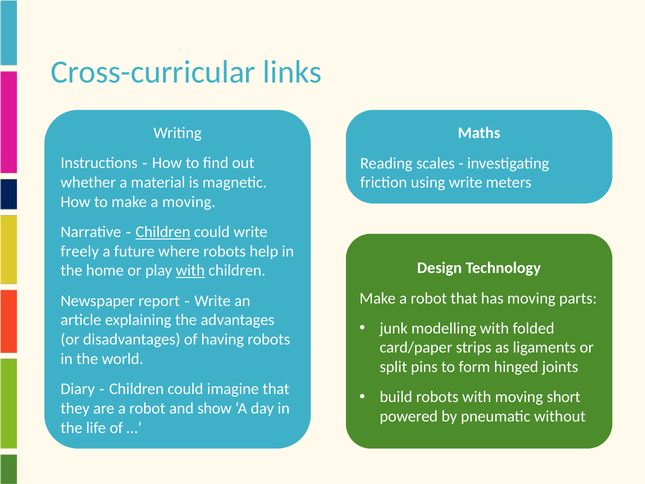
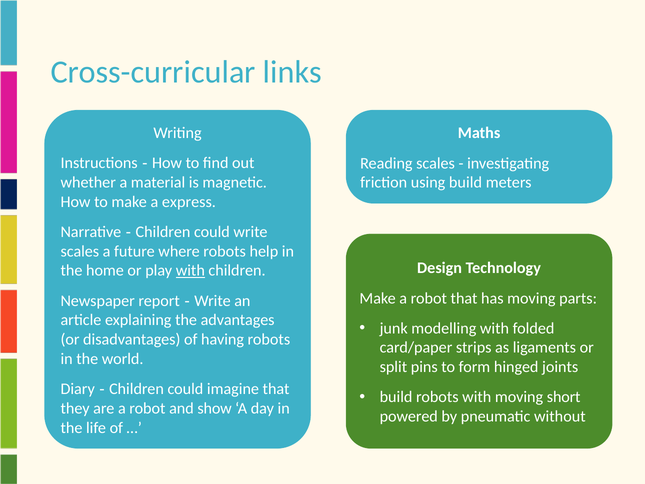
using write: write -> build (465, 182)
a moving: moving -> express (189, 202)
Children underline: present -> none (163, 232)
freely: freely -> scales (80, 251)
